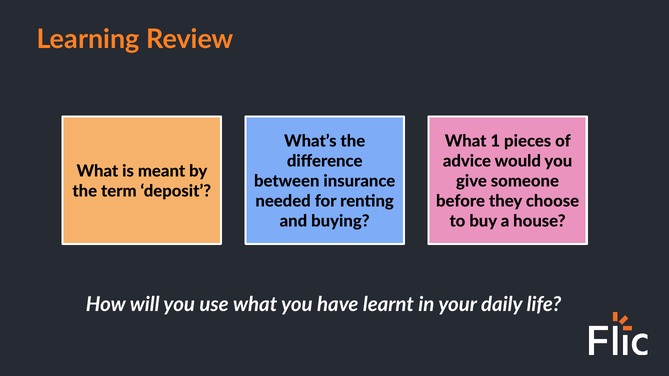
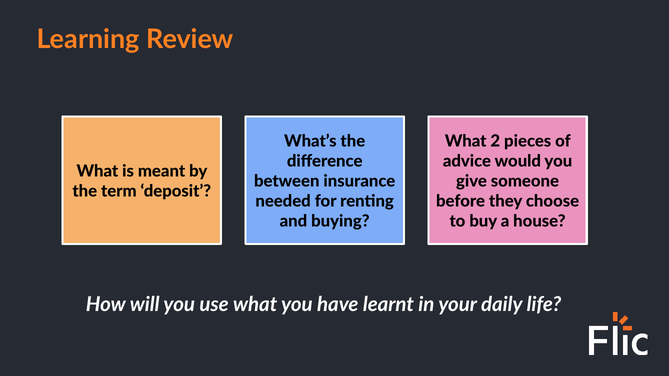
1: 1 -> 2 (495, 141)
